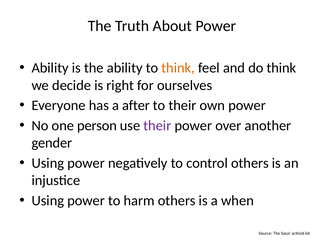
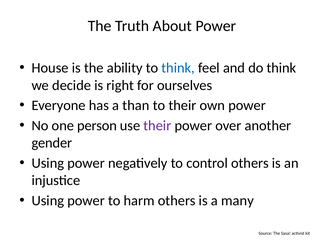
Ability: Ability -> House (50, 68)
think colour: orange -> blue (178, 68)
after: after -> than (136, 105)
when: when -> many (238, 201)
